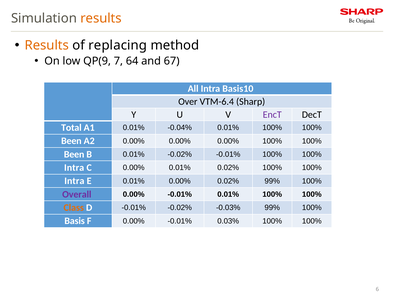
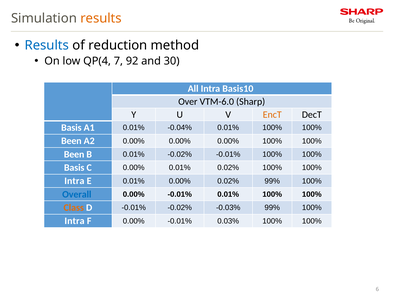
Results colour: orange -> blue (47, 45)
replacing: replacing -> reduction (118, 45)
QP(9: QP(9 -> QP(4 (97, 61)
64: 64 -> 92 (132, 61)
67: 67 -> 30 (172, 61)
VTM-6.4: VTM-6.4 -> VTM-6.0 (217, 102)
EncT colour: purple -> orange (272, 115)
Total: Total -> Basis (71, 128)
Intra: Intra -> Basis (74, 168)
Overall colour: purple -> blue (77, 195)
Basis: Basis -> Intra (75, 221)
